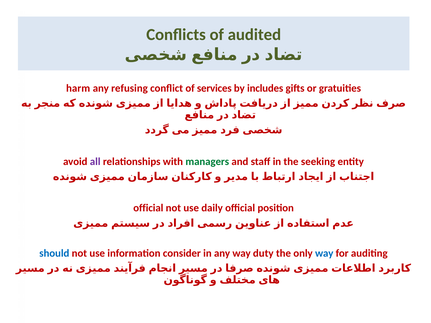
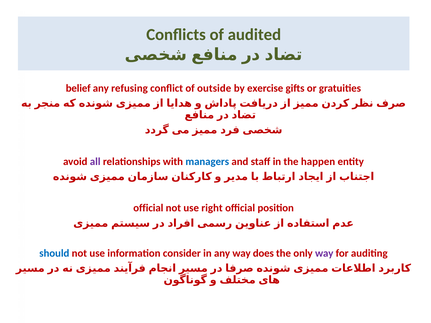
harm: harm -> belief (78, 88)
services: services -> outside (214, 88)
includes: includes -> exercise (265, 88)
managers colour: green -> blue (207, 162)
seeking: seeking -> happen (318, 162)
daily: daily -> right (212, 208)
duty: duty -> does (263, 253)
way colour: blue -> purple (324, 253)
